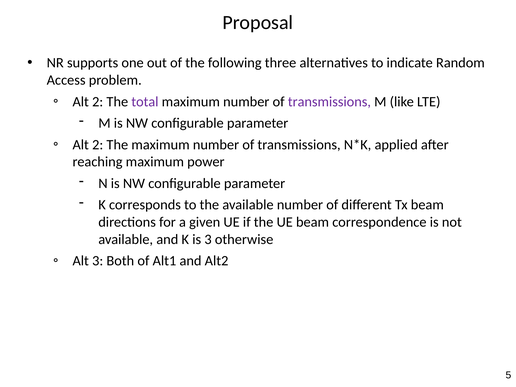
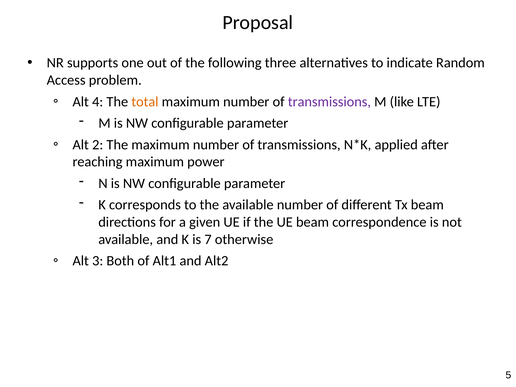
2: 2 -> 4 (98, 102)
total colour: purple -> orange (145, 102)
is 3: 3 -> 7 (208, 239)
